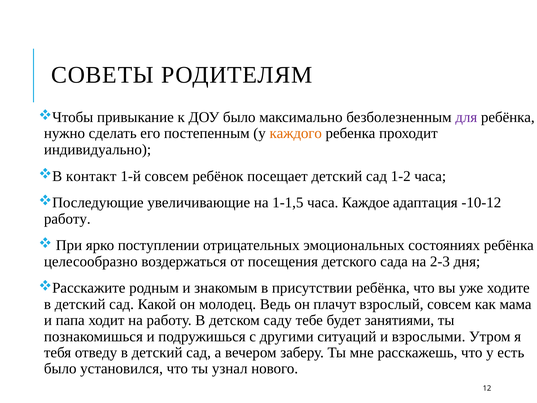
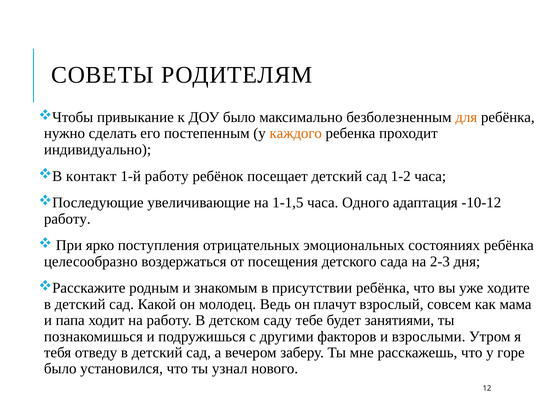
для colour: purple -> orange (466, 117)
1-й совсем: совсем -> работу (167, 176)
Каждое: Каждое -> Одного (366, 203)
поступлении: поступлении -> поступления (159, 245)
ситуаций: ситуаций -> факторов (347, 336)
есть: есть -> горе (511, 352)
